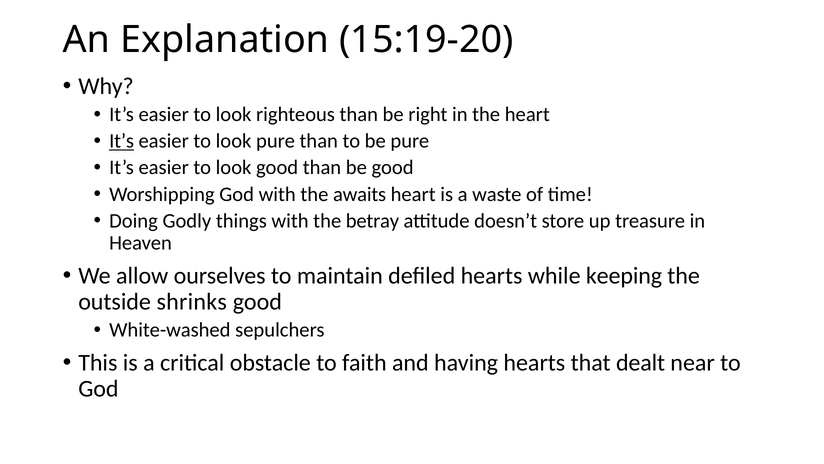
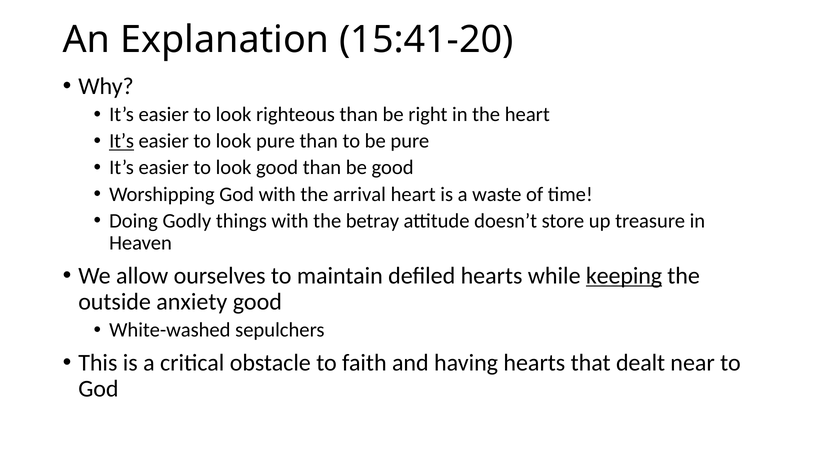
15:19-20: 15:19-20 -> 15:41-20 (426, 40)
awaits: awaits -> arrival (360, 194)
keeping underline: none -> present (624, 275)
shrinks: shrinks -> anxiety (192, 301)
